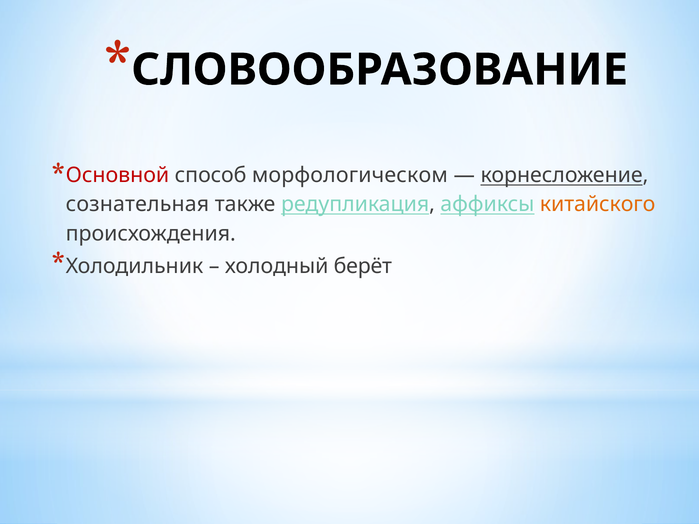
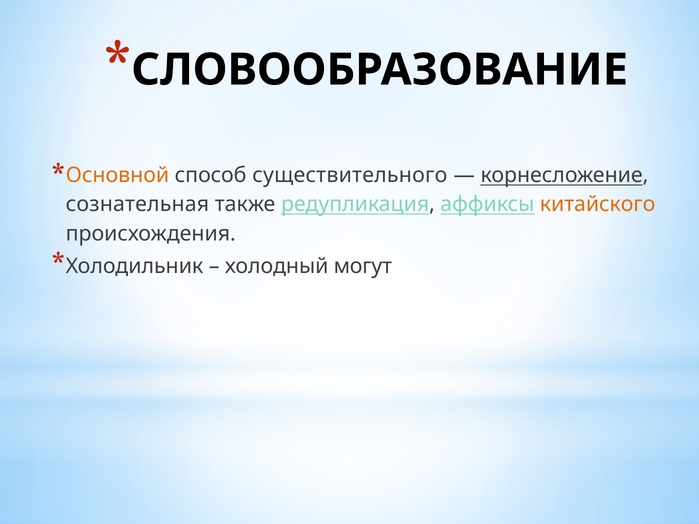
Основной colour: red -> orange (117, 175)
морфологическом: морфологическом -> существительного (350, 175)
берёт: берёт -> могут (363, 266)
